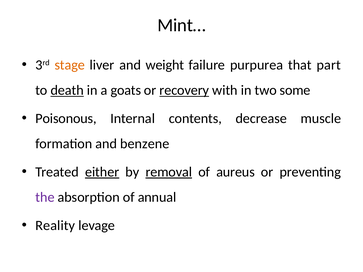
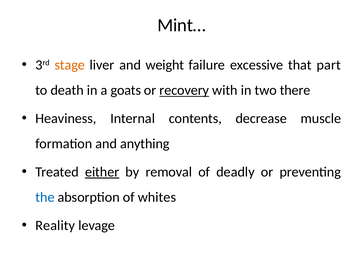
purpurea: purpurea -> excessive (257, 65)
death underline: present -> none (67, 90)
some: some -> there (295, 90)
Poisonous: Poisonous -> Heaviness (66, 119)
benzene: benzene -> anything (145, 144)
removal underline: present -> none (169, 172)
aureus: aureus -> deadly (235, 172)
the colour: purple -> blue (45, 197)
annual: annual -> whites (157, 197)
